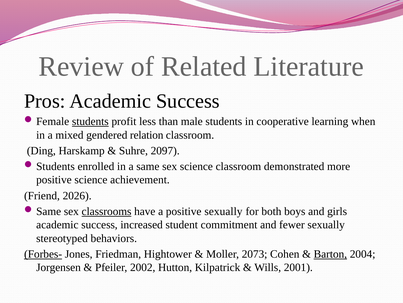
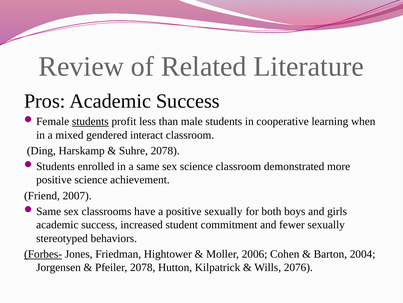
relation: relation -> interact (147, 135)
Suhre 2097: 2097 -> 2078 (165, 150)
2026: 2026 -> 2007 (77, 195)
classrooms underline: present -> none (107, 211)
2073: 2073 -> 2006 (255, 253)
Barton underline: present -> none (330, 253)
Pfeiler 2002: 2002 -> 2078 (143, 267)
2001: 2001 -> 2076 (298, 267)
